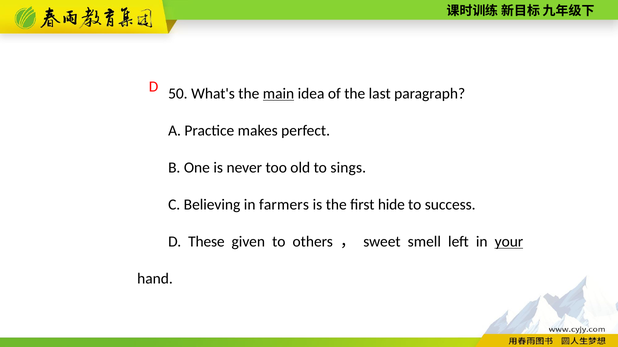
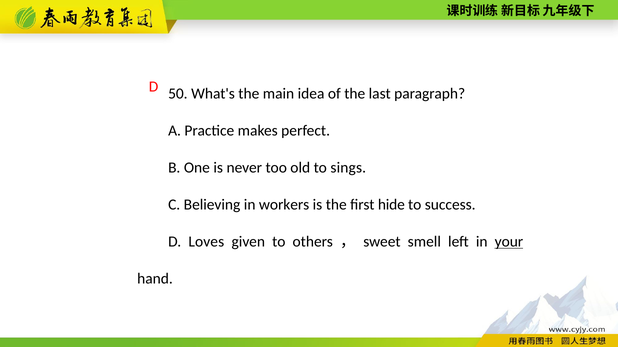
main underline: present -> none (279, 94)
farmers: farmers -> workers (284, 205)
These: These -> Loves (206, 242)
